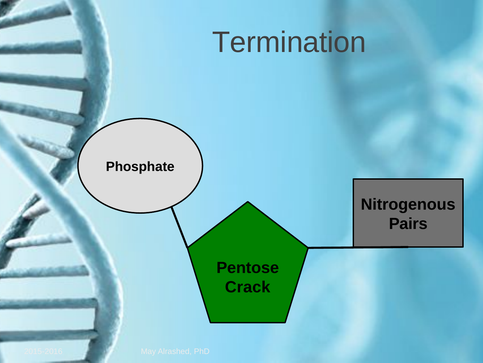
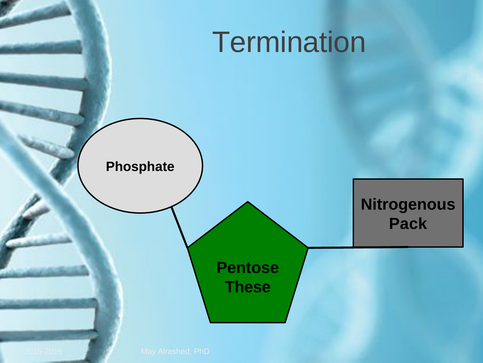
Pairs: Pairs -> Pack (408, 223)
Crack: Crack -> These (248, 287)
